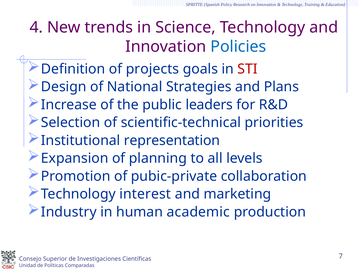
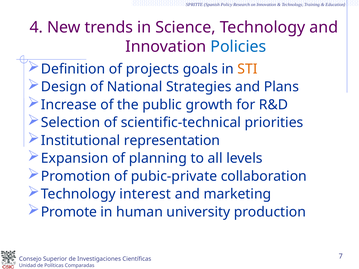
STI colour: red -> orange (247, 69)
leaders: leaders -> growth (209, 105)
Industry: Industry -> Promote (69, 212)
academic: academic -> university (198, 212)
